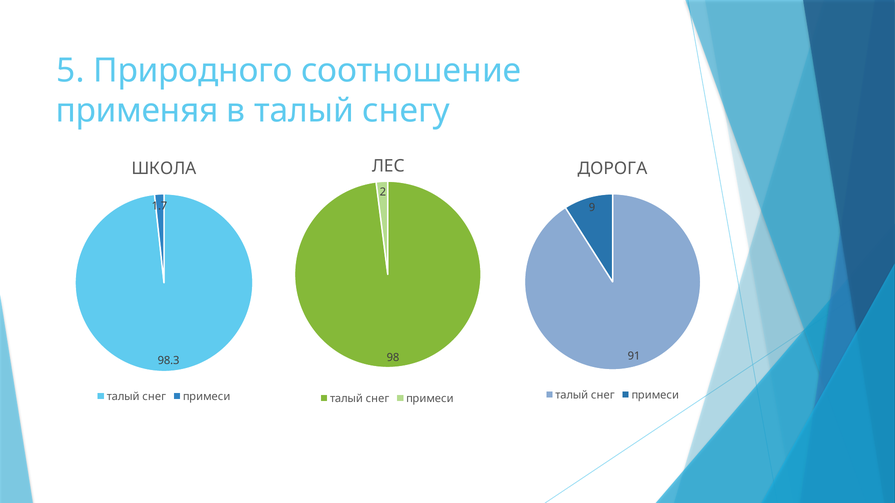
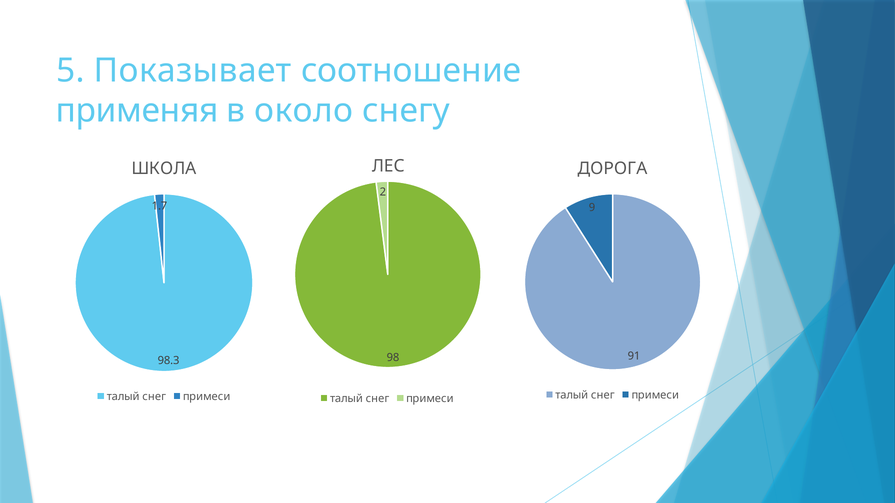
Природного: Природного -> Показывает (193, 71)
в талый: талый -> около (304, 111)
